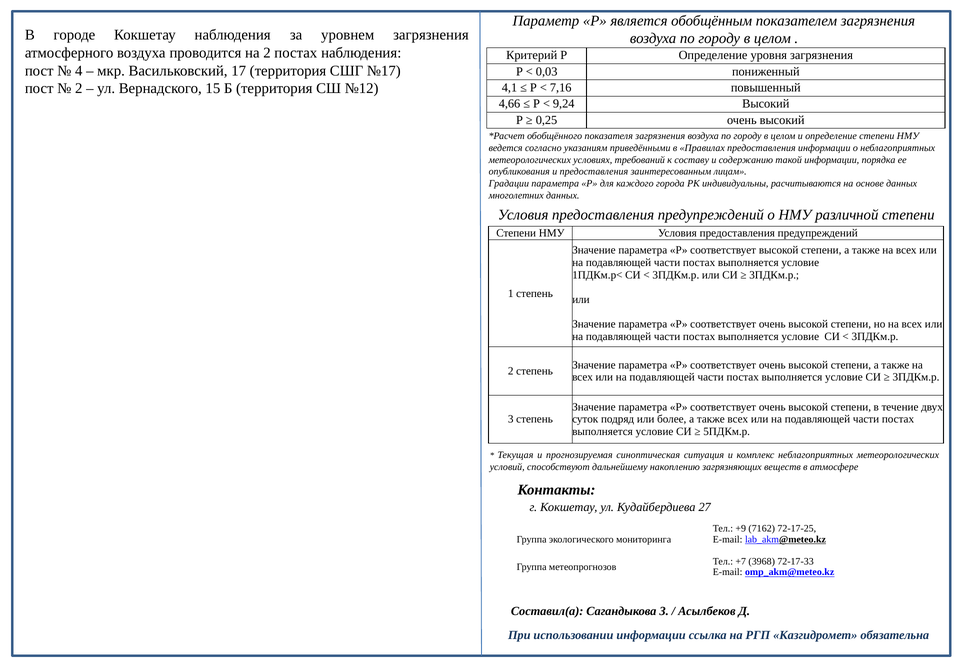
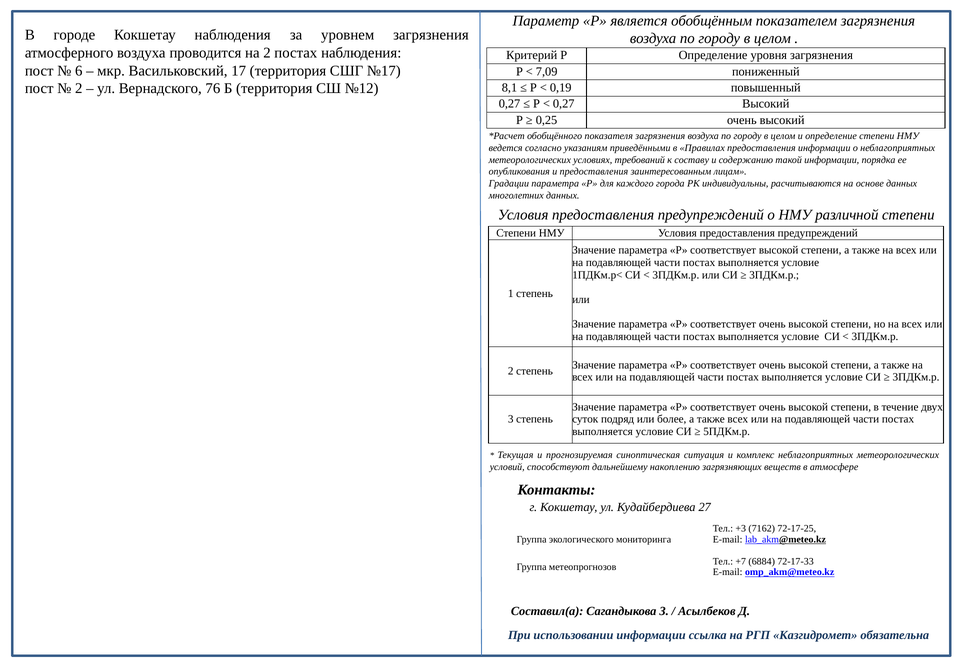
4: 4 -> 6 (79, 71)
0,03: 0,03 -> 7,09 (547, 72)
15: 15 -> 76 (213, 88)
4,1: 4,1 -> 8,1 (510, 88)
7,16: 7,16 -> 0,19 (561, 88)
4,66: 4,66 -> 0,27 (510, 104)
9,24: 9,24 -> 0,27 (564, 104)
+9: +9 -> +3 (741, 528)
3968: 3968 -> 6884 (762, 561)
